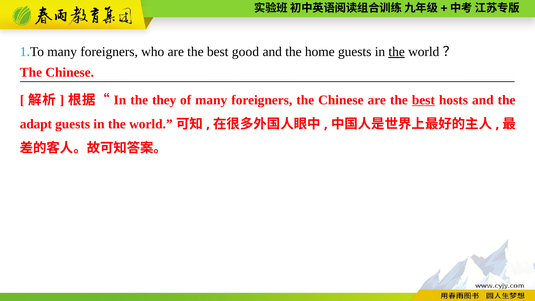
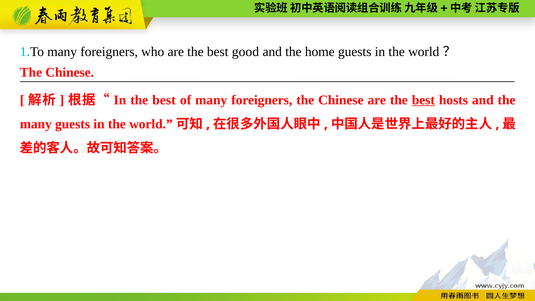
the underline: present -> none (397, 52)
In the they: they -> best (164, 100)
adapt: adapt -> many (36, 124)
